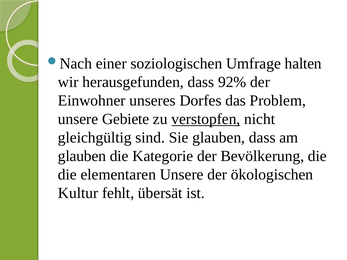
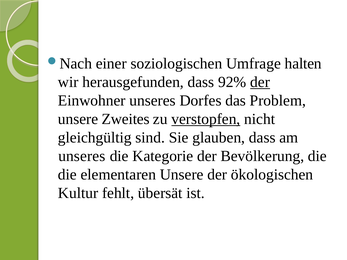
der underline: none -> present (260, 82)
Gebiete: Gebiete -> Zweites (126, 119)
glauben: glauben -> unseres (82, 156)
